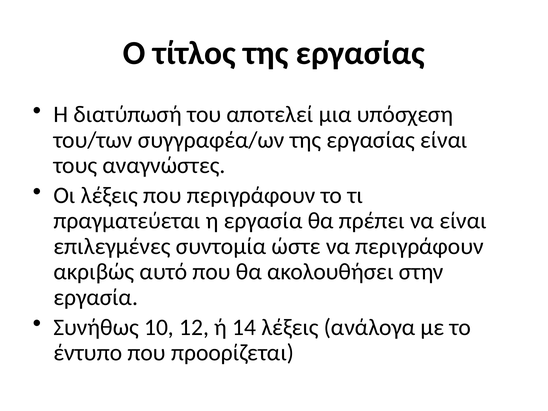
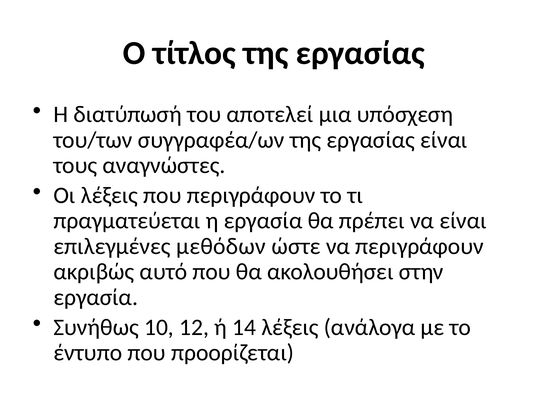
συντομία: συντομία -> μεθόδων (221, 246)
